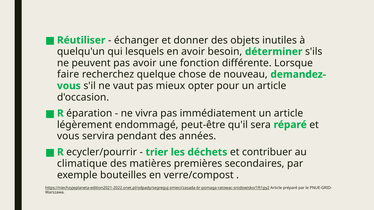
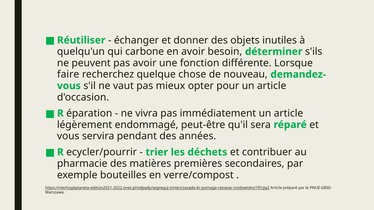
lesquels: lesquels -> carbone (145, 52)
climatique: climatique -> pharmacie (82, 164)
